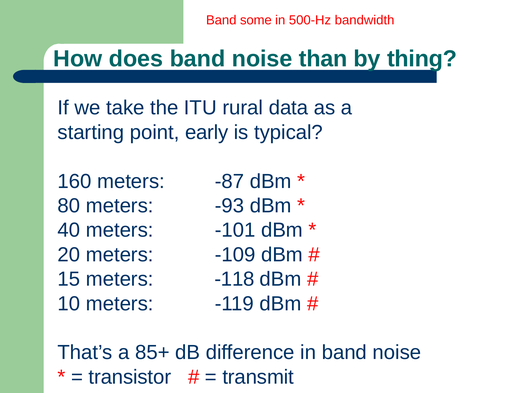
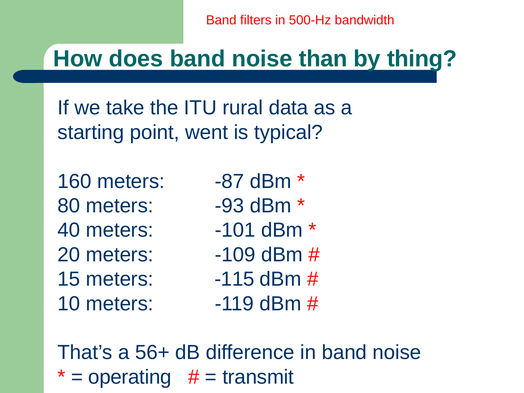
some: some -> filters (256, 20)
early: early -> went (207, 132)
-118: -118 -> -115 (234, 279)
85+: 85+ -> 56+ (152, 353)
transistor: transistor -> operating (130, 377)
